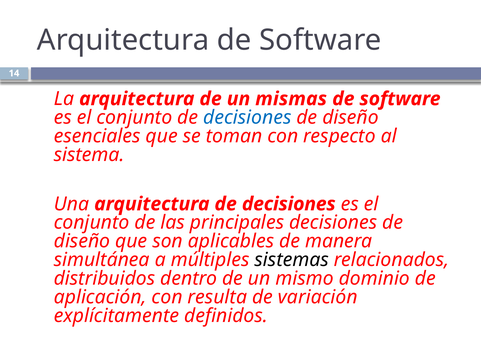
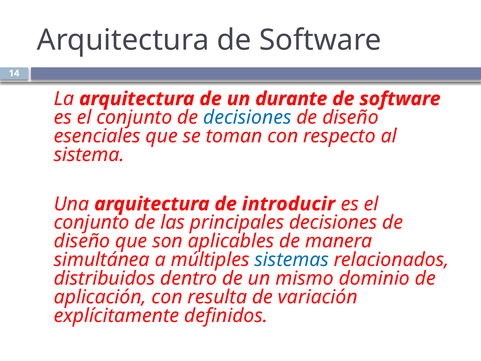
mismas: mismas -> durante (291, 99)
arquitectura de decisiones: decisiones -> introducir (289, 204)
sistemas colour: black -> blue (292, 260)
